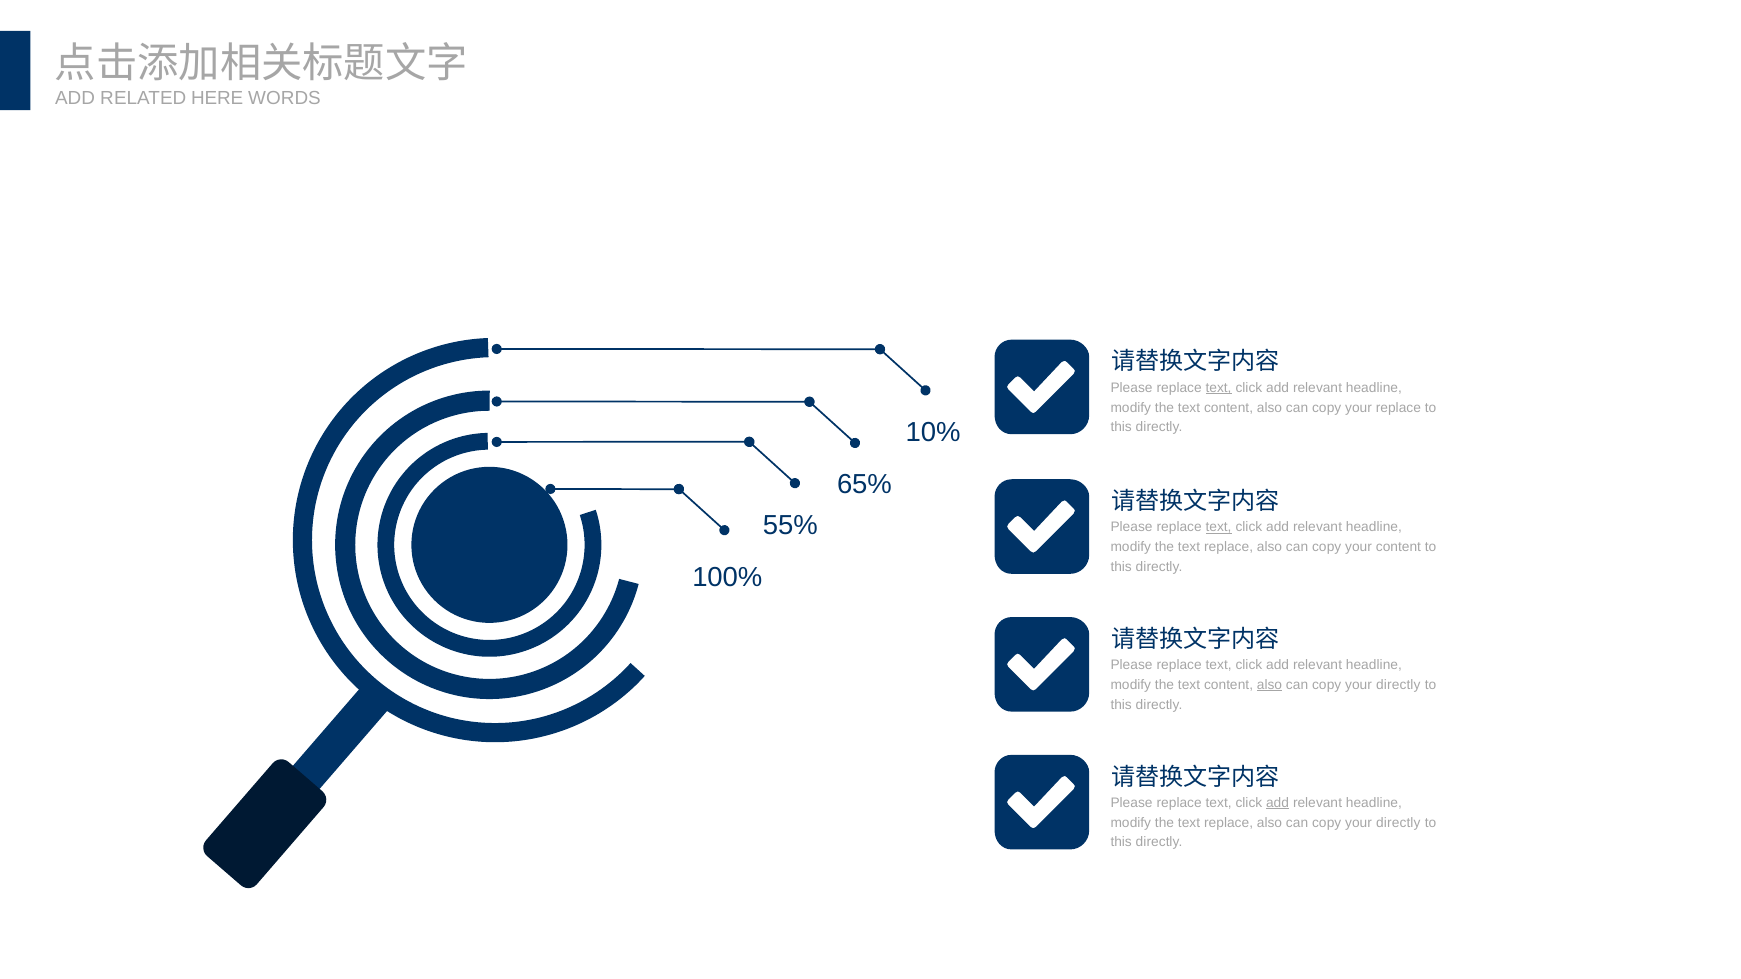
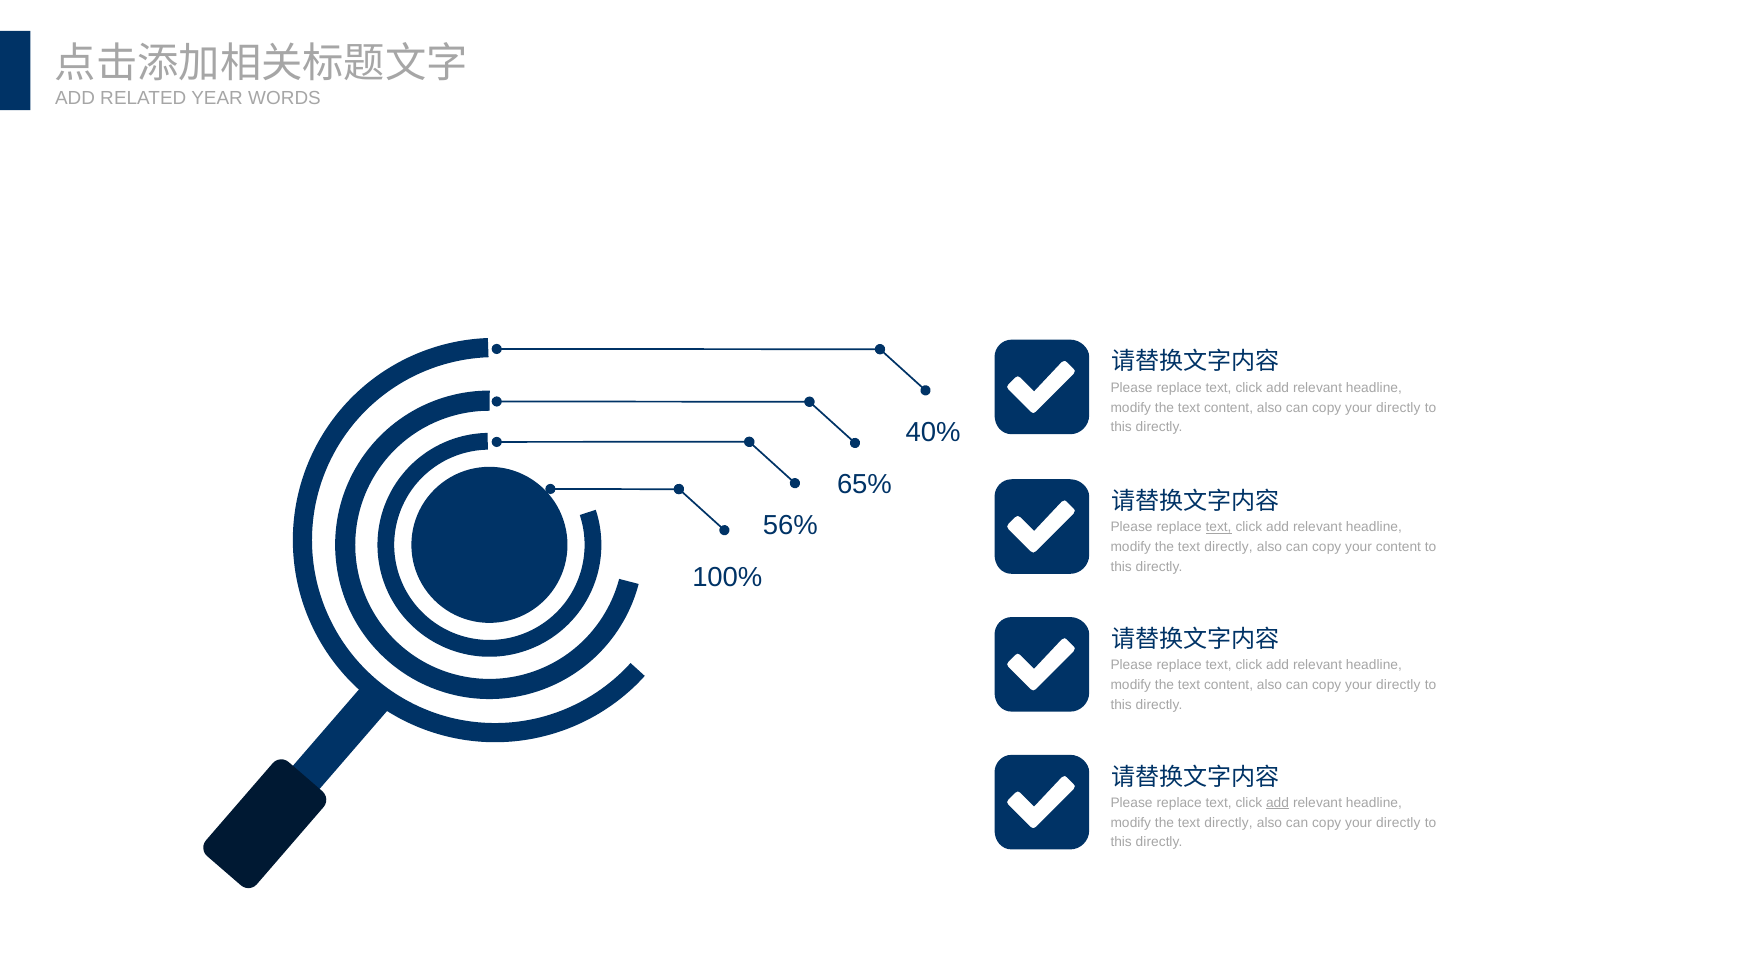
HERE: HERE -> YEAR (217, 99)
text underline: present -> none (1219, 388)
replace: replace -> directly (1398, 408)
10%: 10% -> 40% (933, 432)
55%: 55% -> 56% (790, 526)
replace: replace -> directly (1229, 547)
also underline: present -> none (1270, 685)
replace: replace -> directly (1229, 823)
